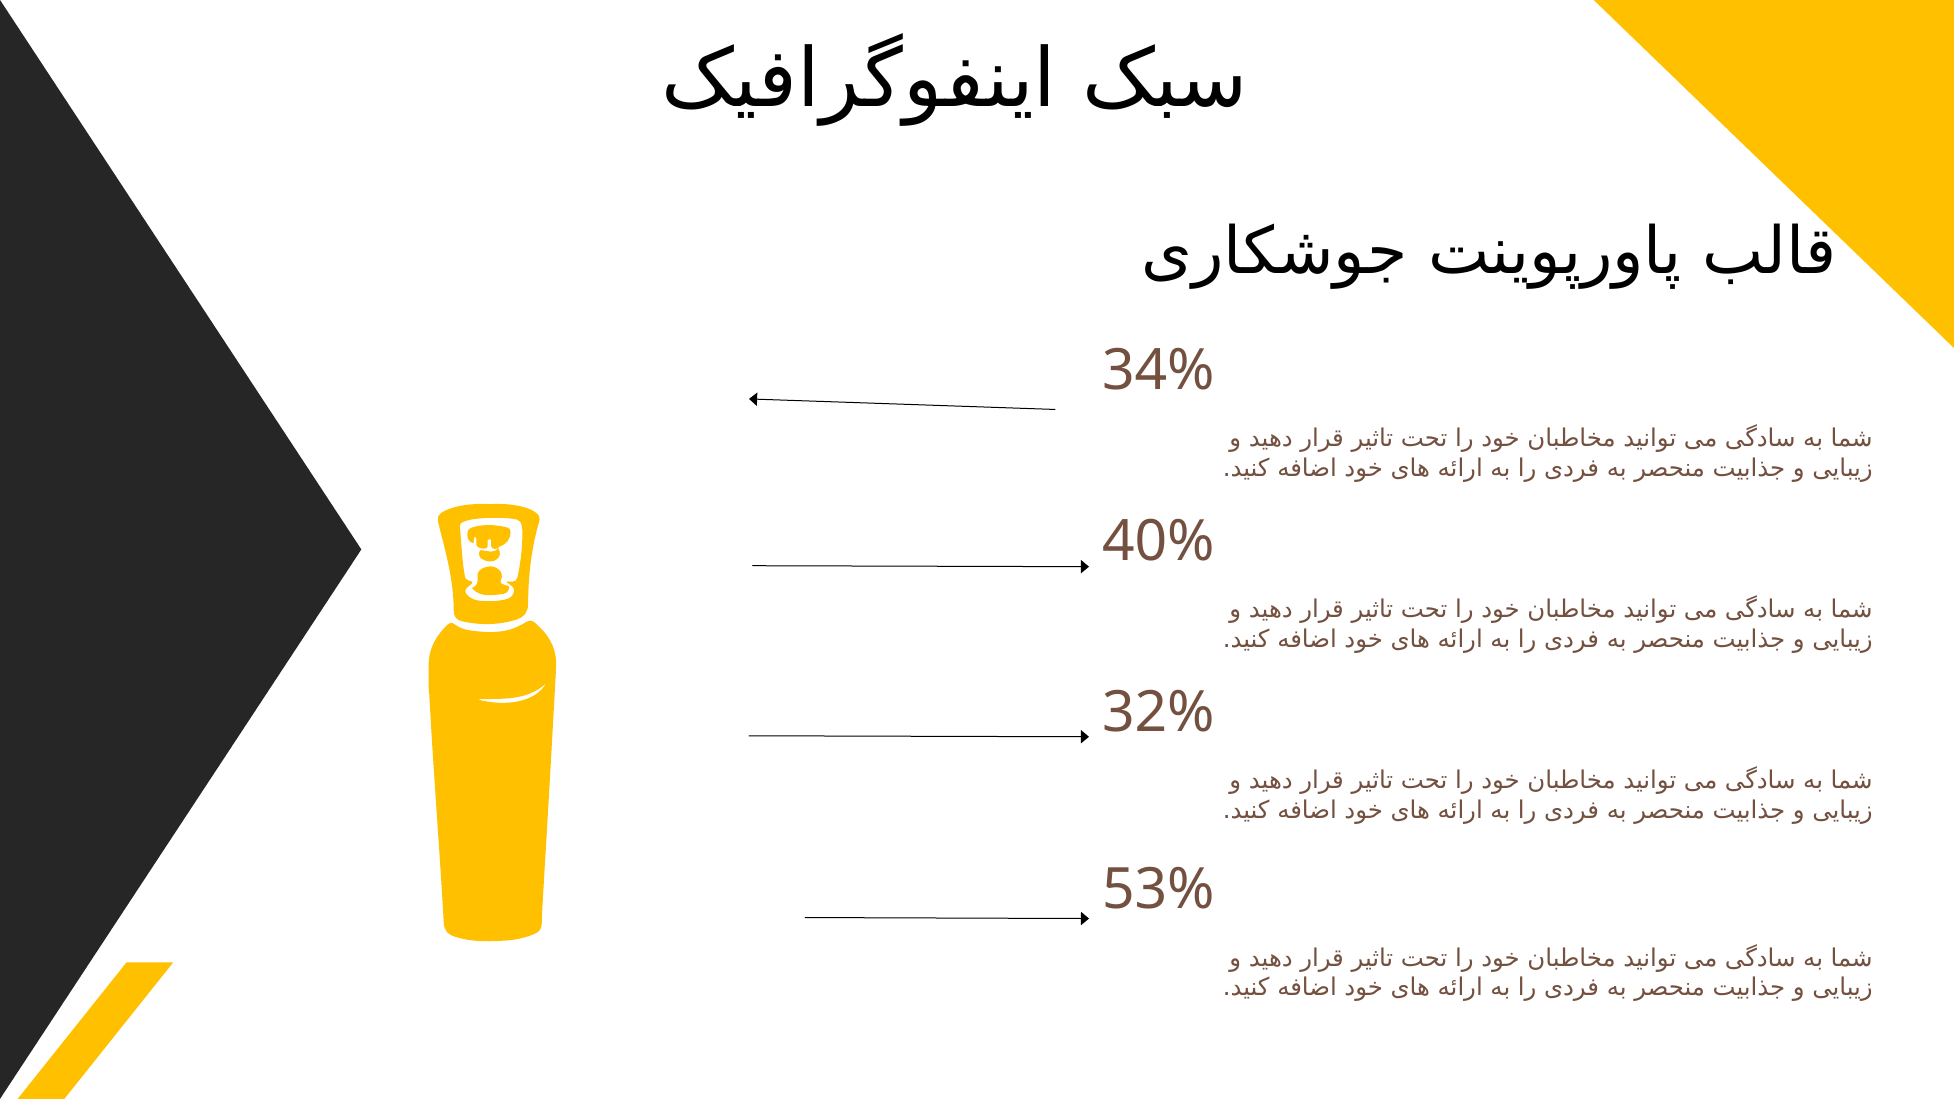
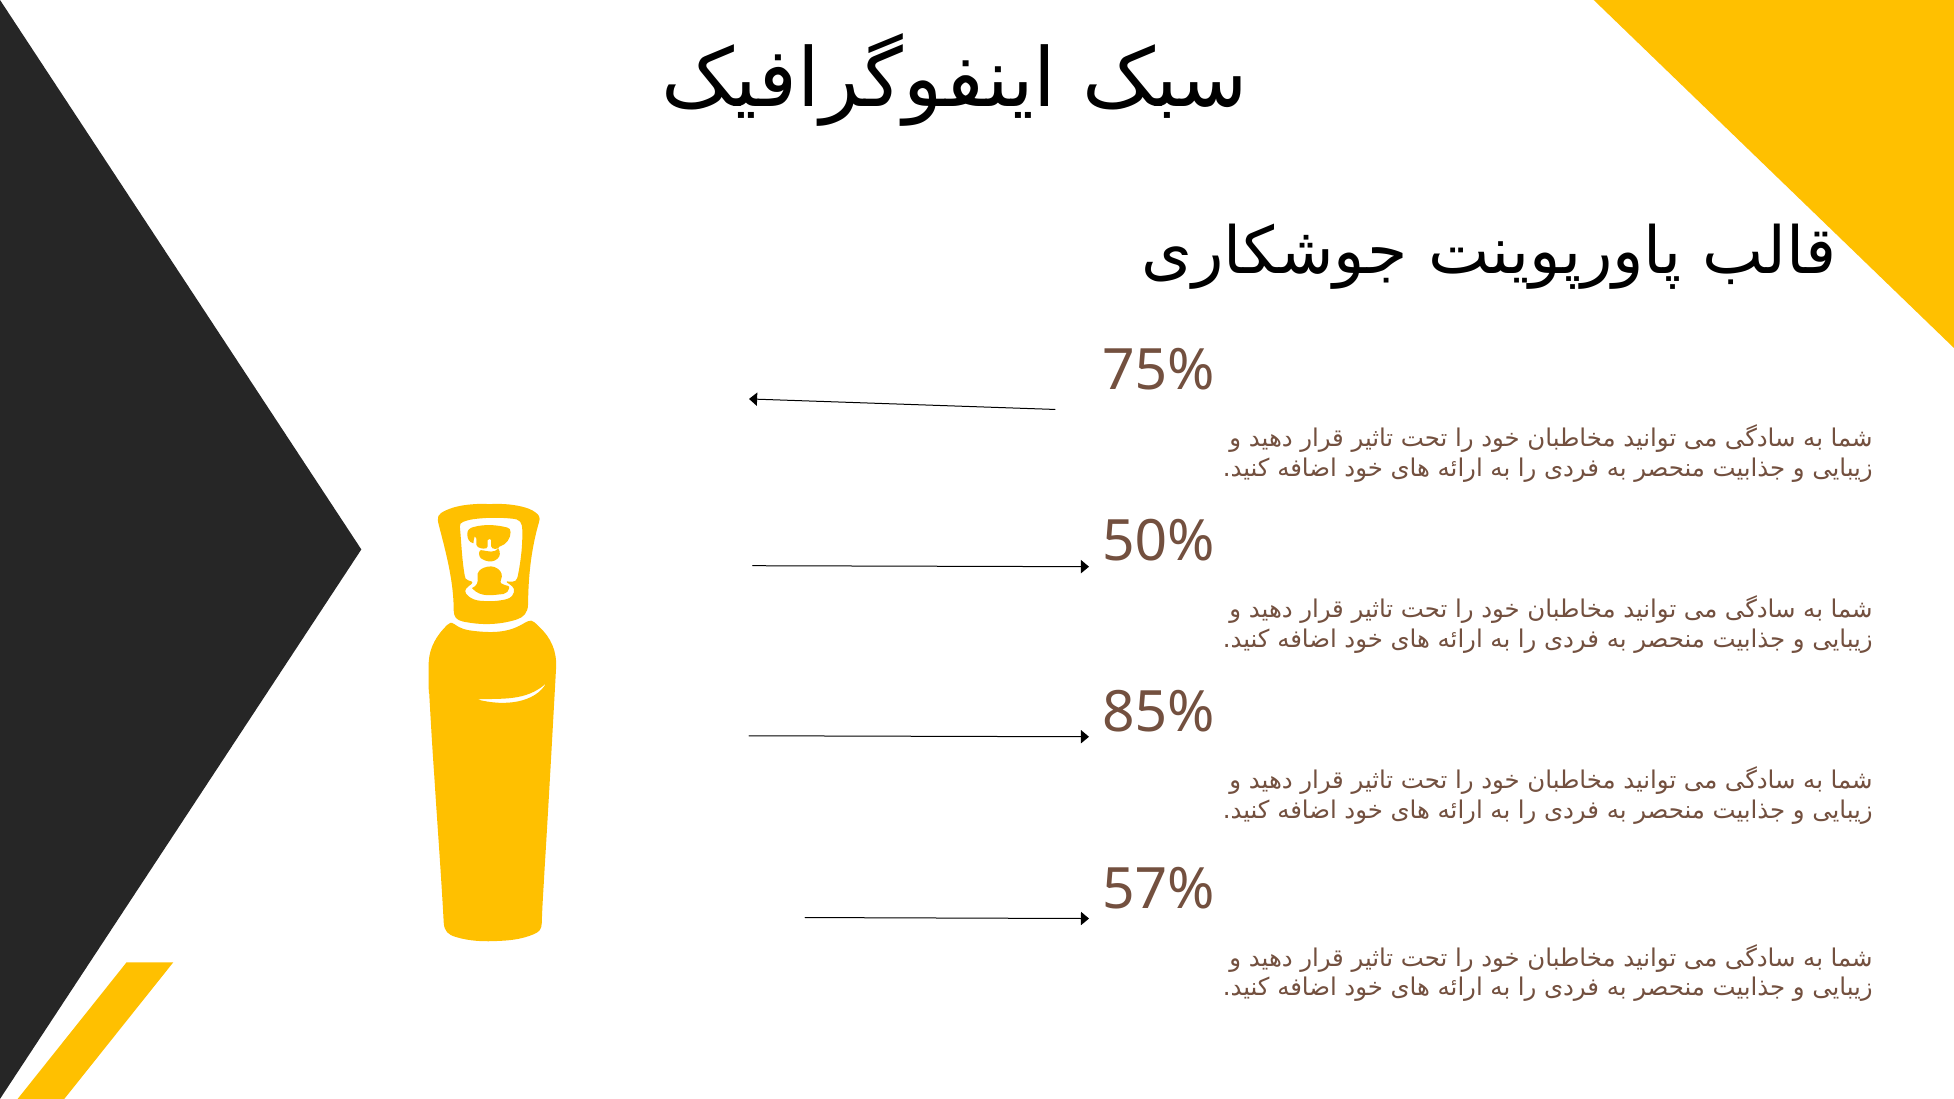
34%: 34% -> 75% (1158, 371)
40%: 40% -> 50% (1158, 542)
32%: 32% -> 85% (1158, 713)
53%: 53% -> 57% (1158, 890)
